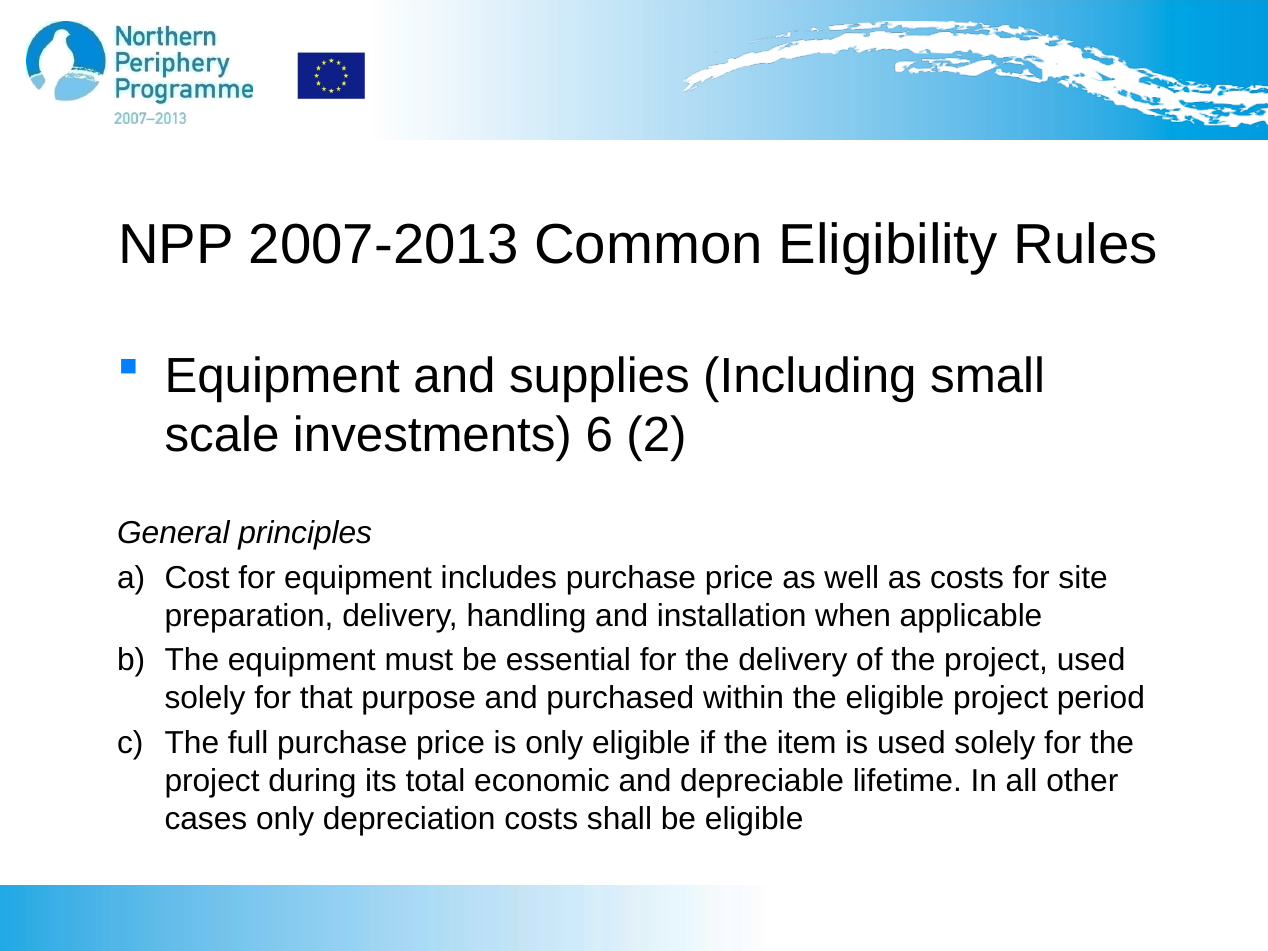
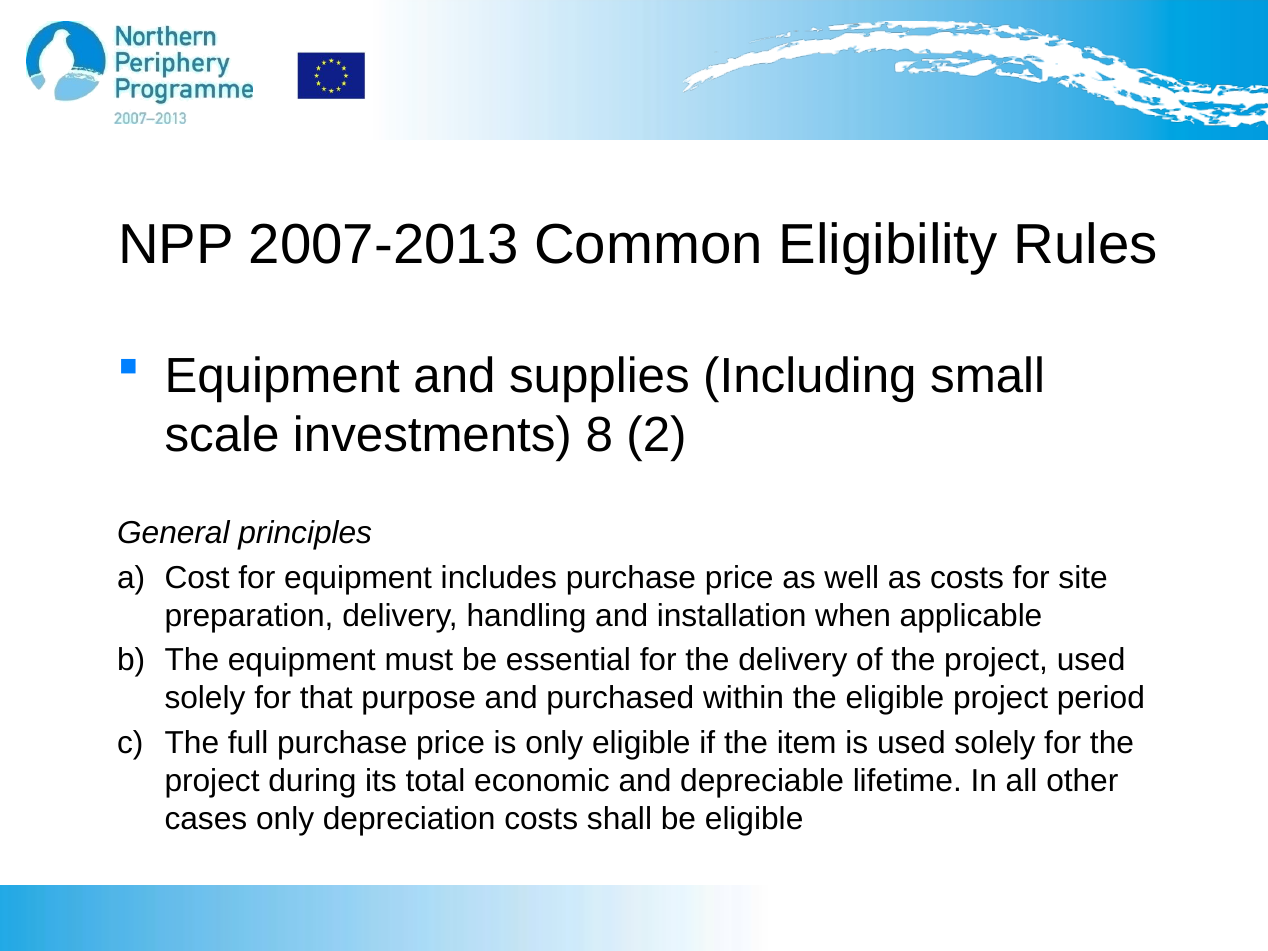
6: 6 -> 8 (599, 435)
